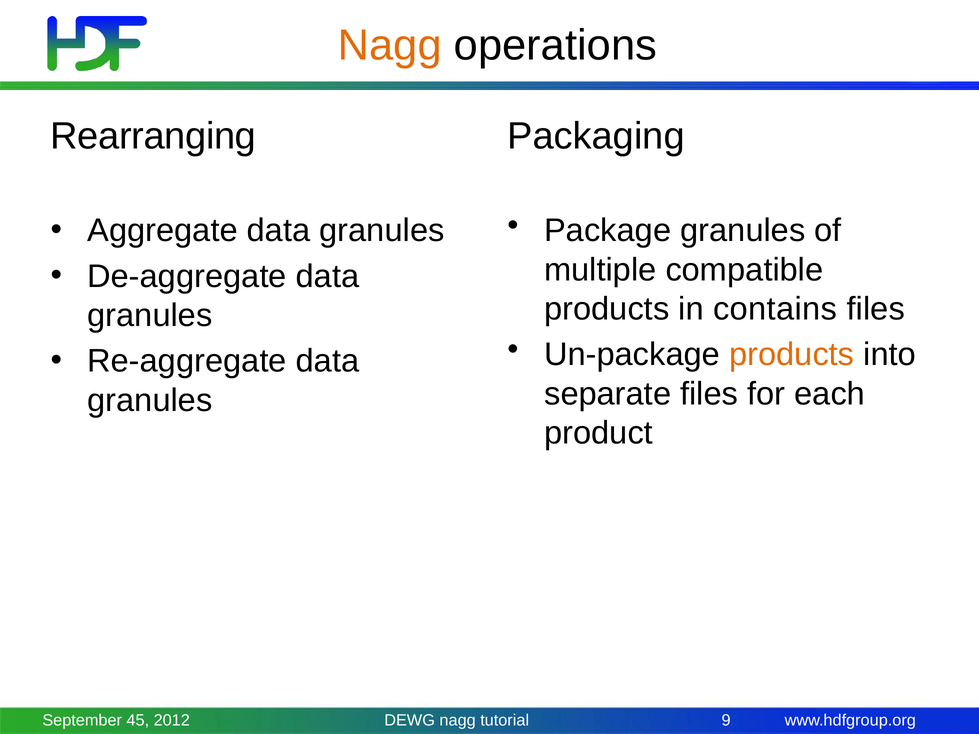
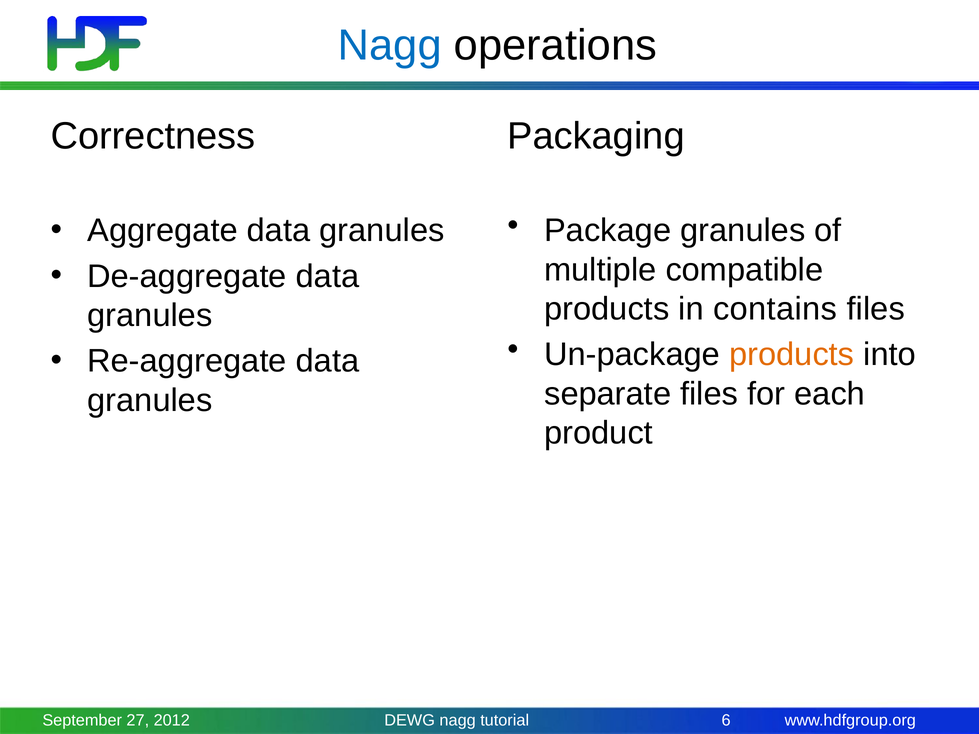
Nagg colour: orange -> blue (390, 45)
Rearranging: Rearranging -> Correctness (153, 136)
45: 45 -> 27 (138, 721)
9: 9 -> 6 (726, 721)
